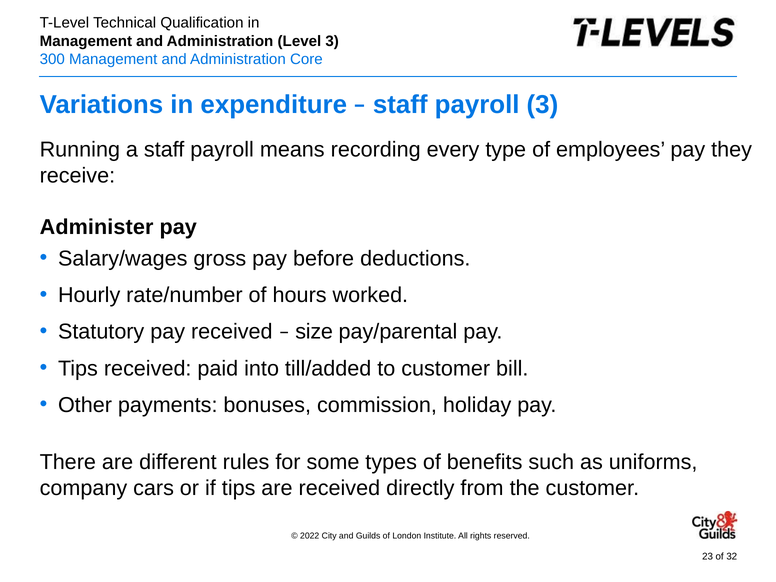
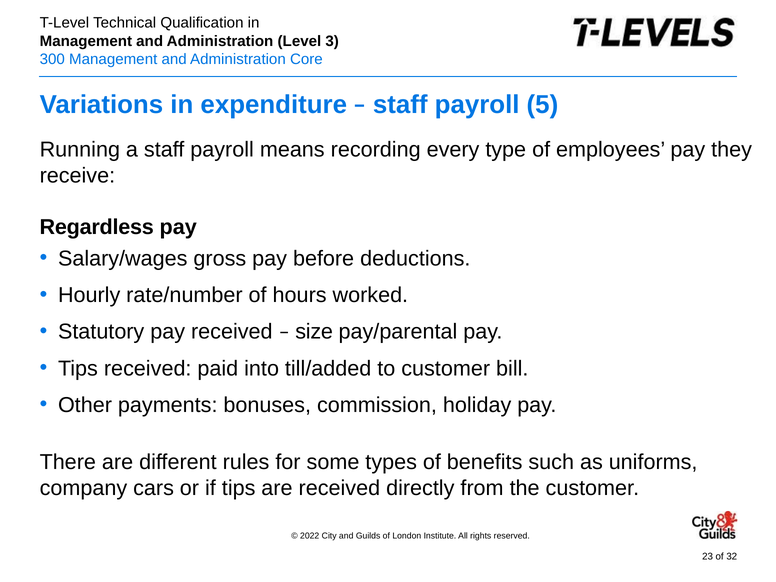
payroll 3: 3 -> 5 (542, 105)
Administer: Administer -> Regardless (97, 227)
